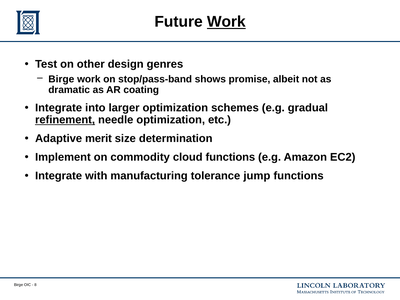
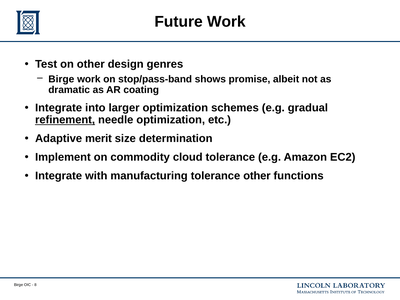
Work underline: present -> none (226, 22)
cloud functions: functions -> tolerance (230, 157)
tolerance jump: jump -> other (257, 176)
